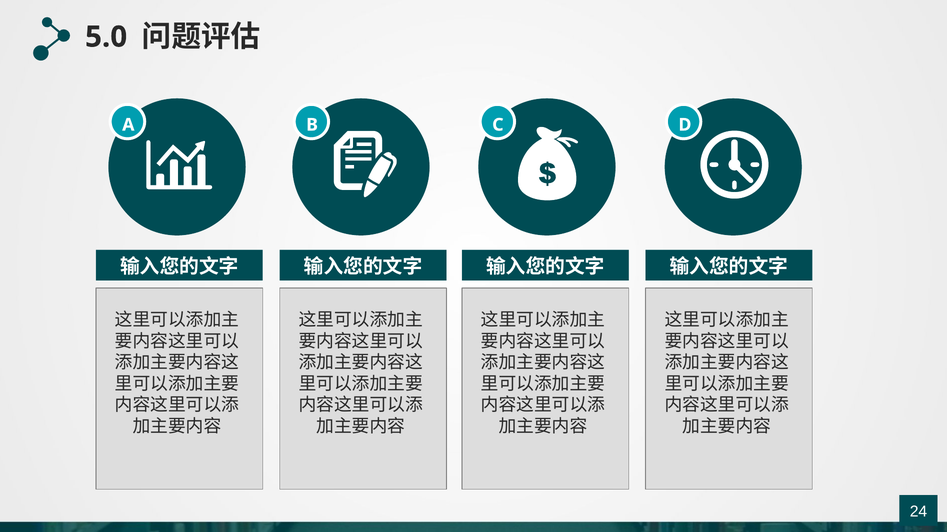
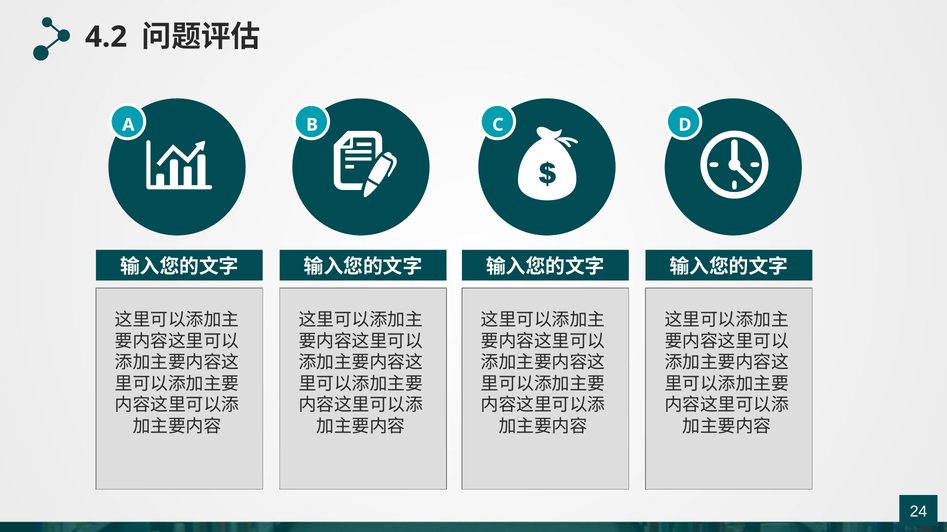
5.0: 5.0 -> 4.2 (106, 37)
